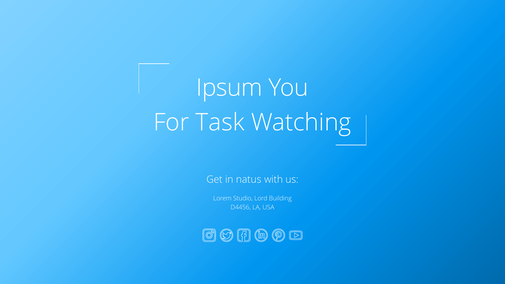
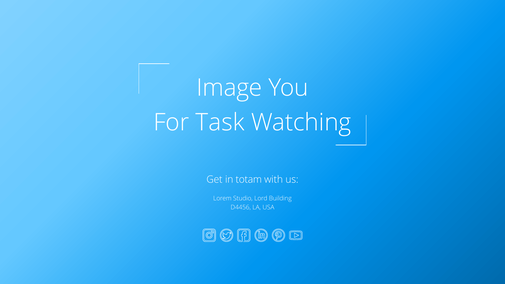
Ipsum: Ipsum -> Image (229, 88)
natus: natus -> totam (249, 180)
